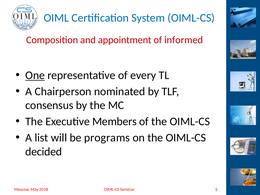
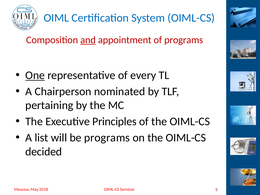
and underline: none -> present (88, 40)
of informed: informed -> programs (184, 40)
consensus: consensus -> pertaining (49, 105)
Members: Members -> Principles (114, 122)
